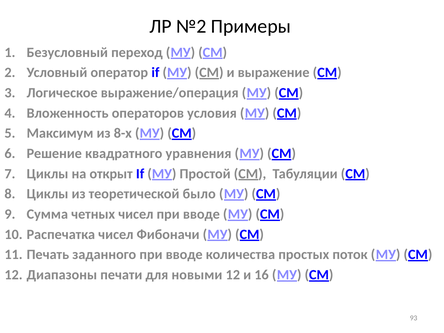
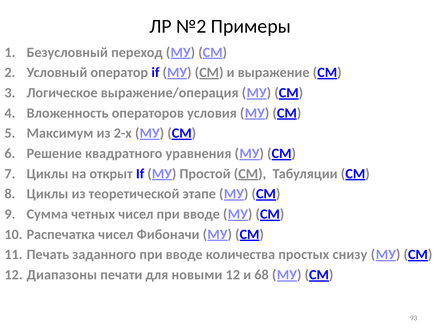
8-х: 8-х -> 2-х (123, 133)
было: было -> этапе (199, 194)
поток: поток -> снизу (350, 255)
16: 16 -> 68 (262, 275)
